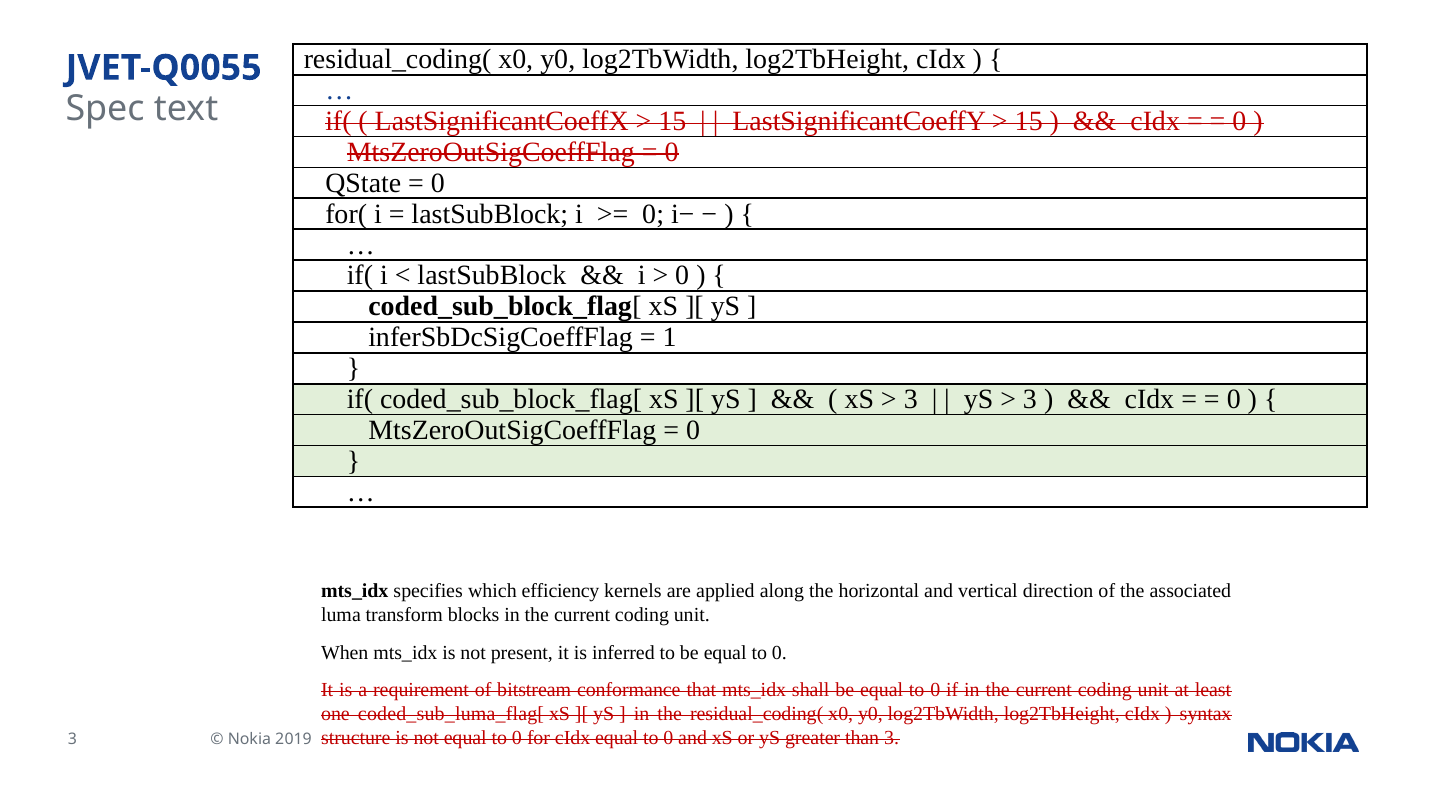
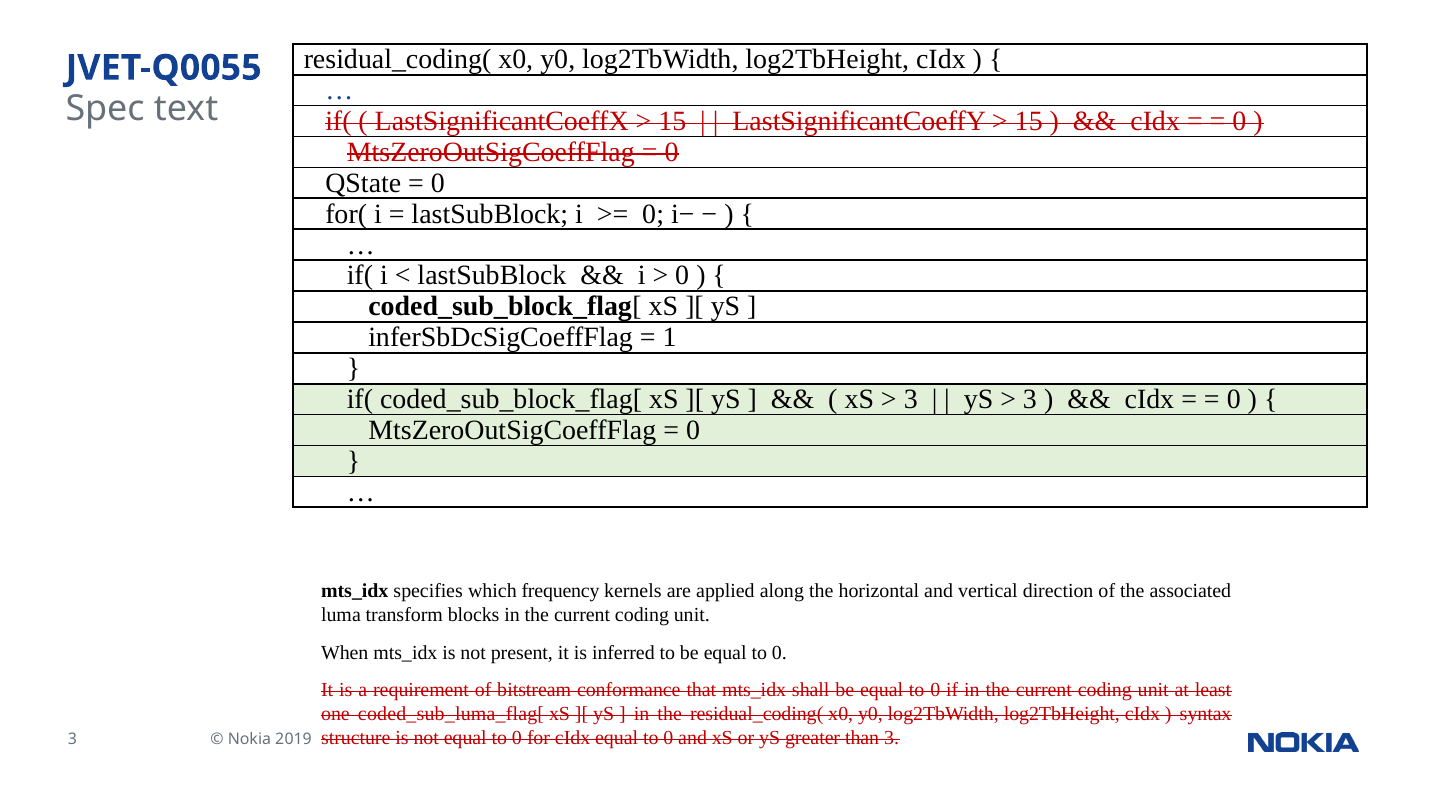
efficiency: efficiency -> frequency (561, 591)
